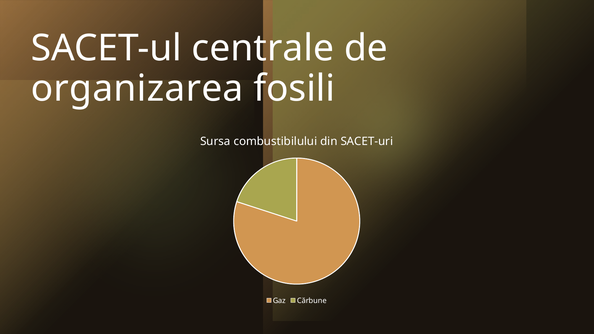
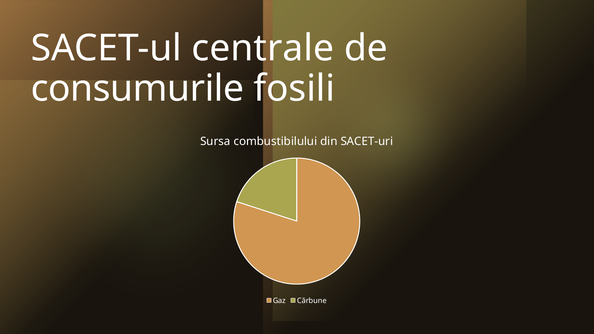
organizarea: organizarea -> consumurile (137, 88)
